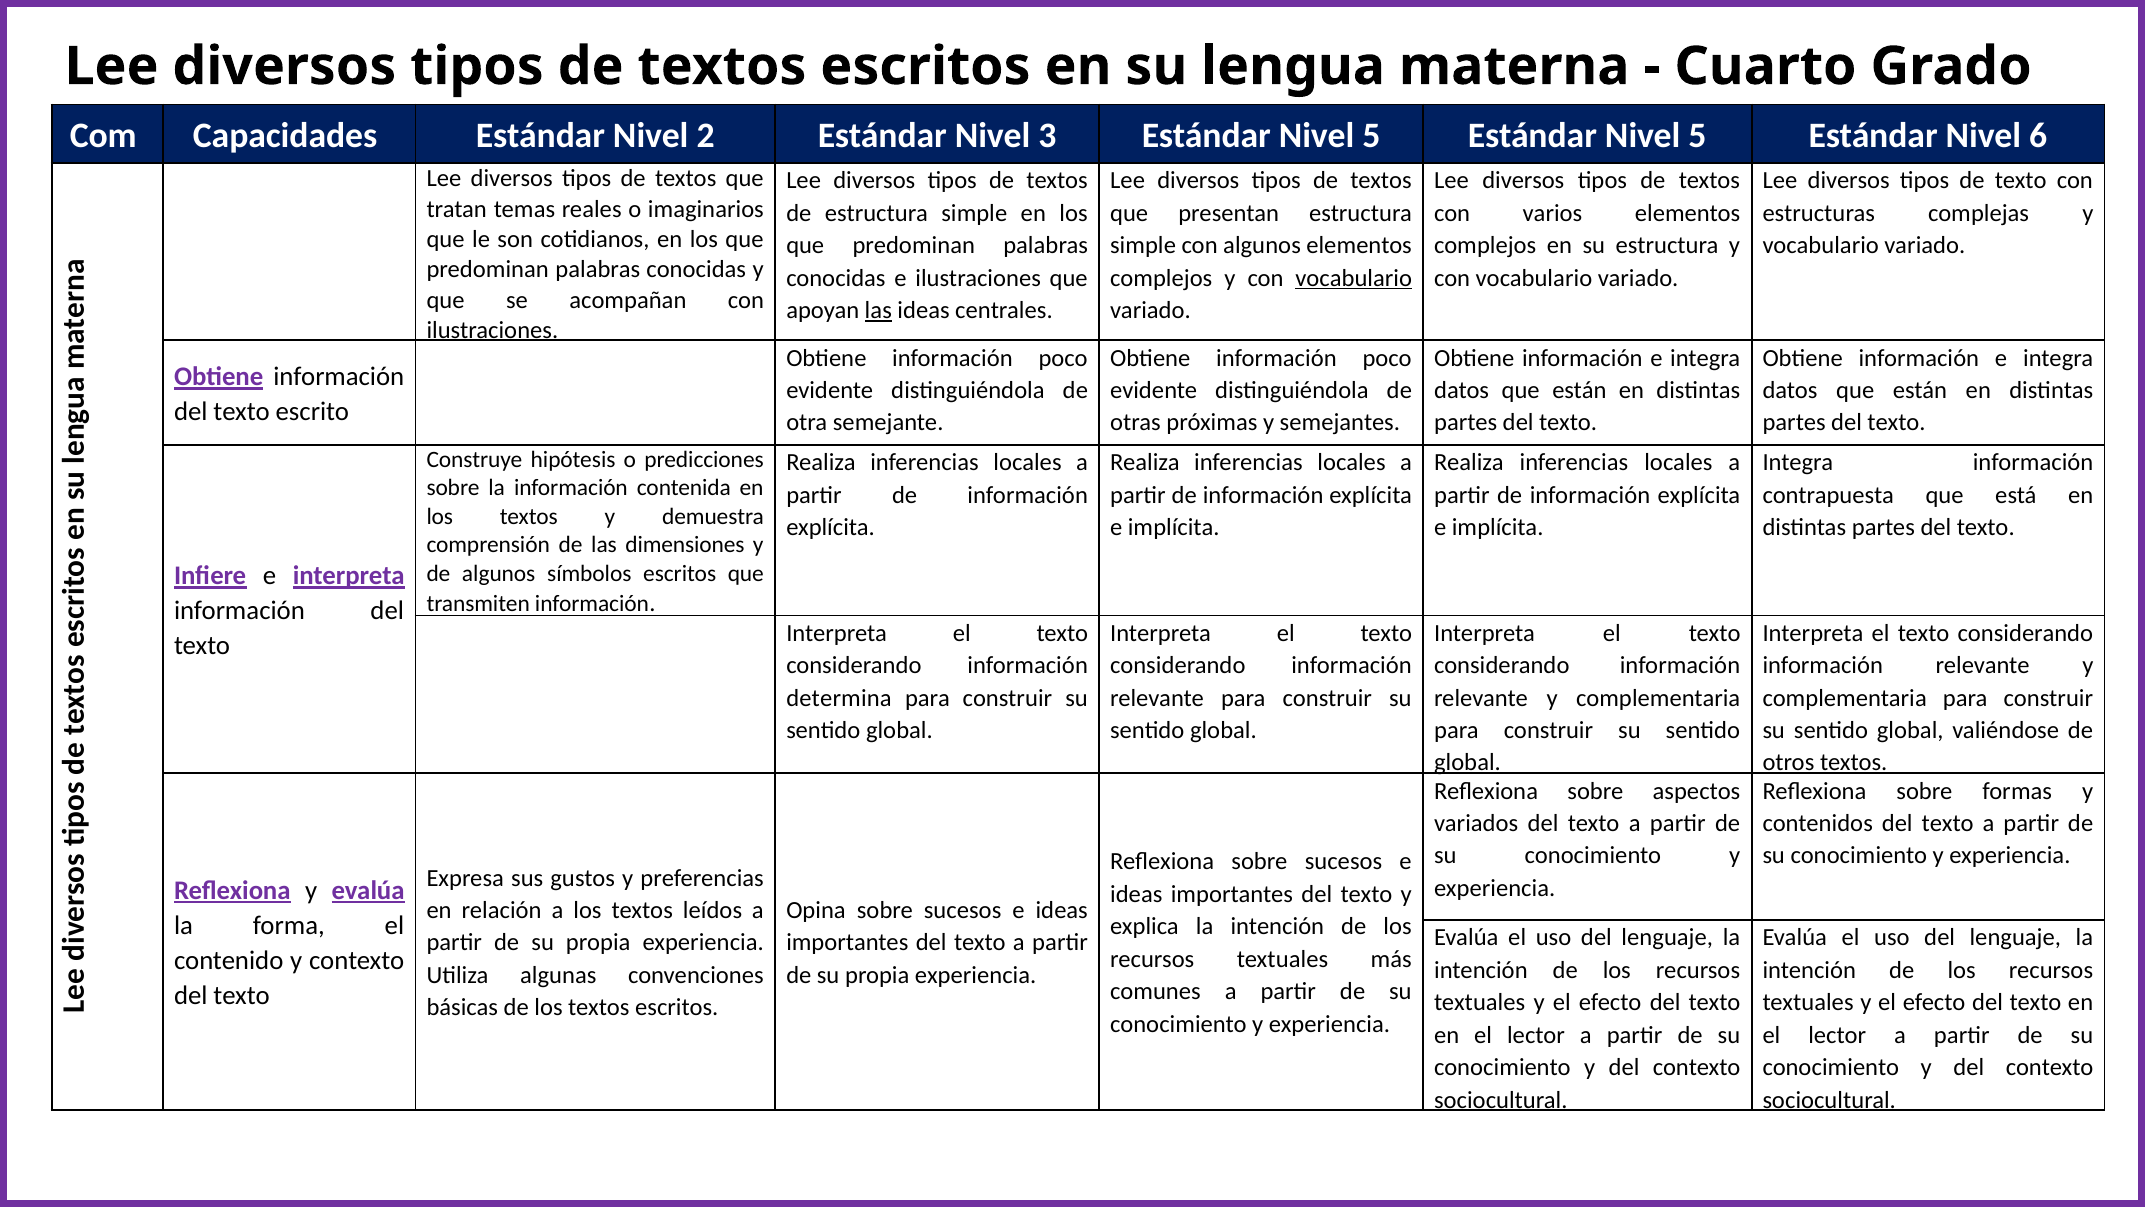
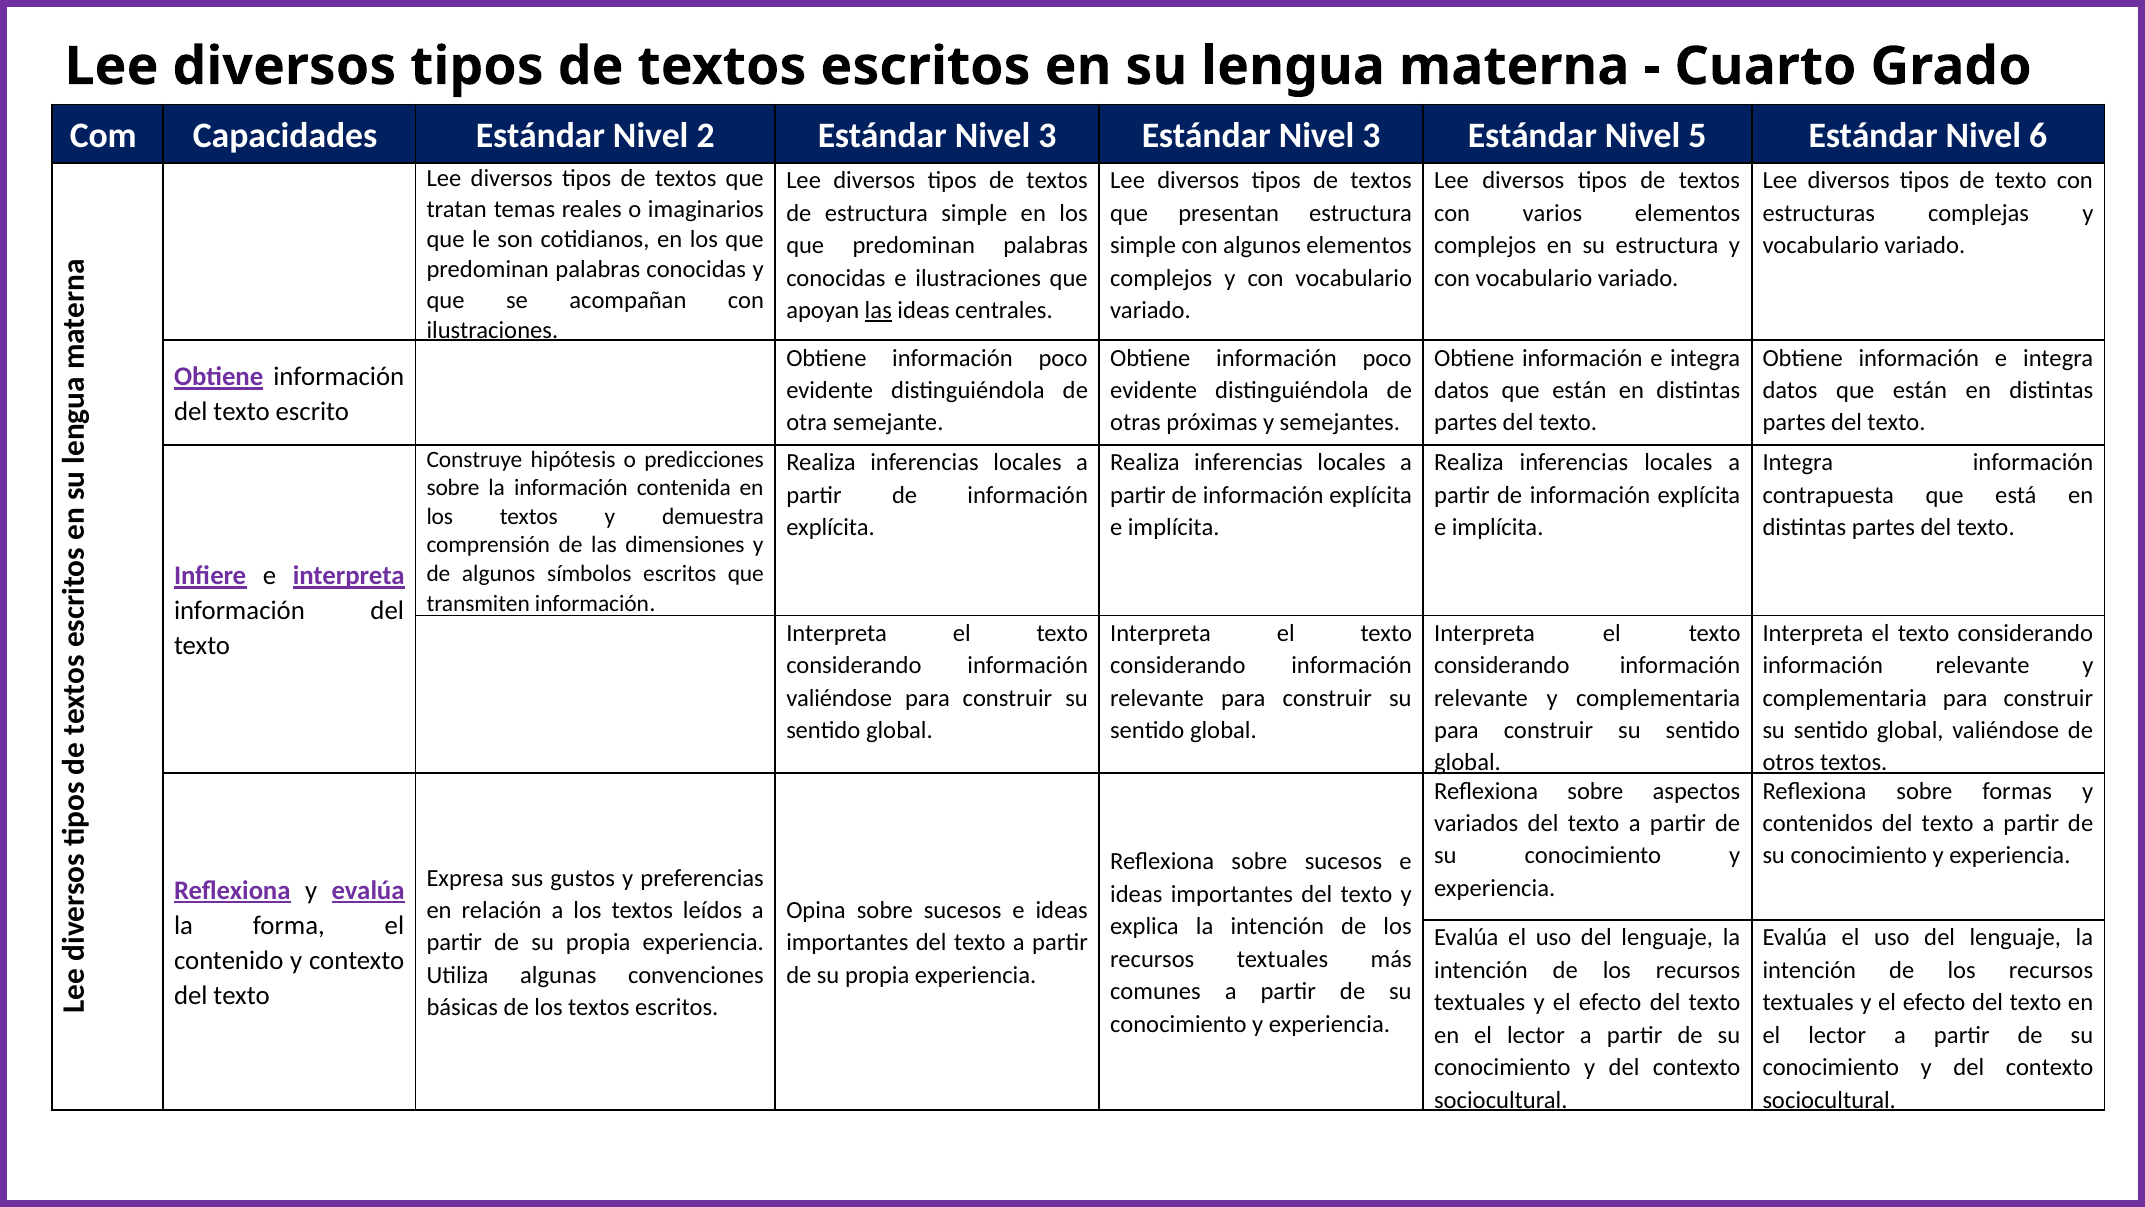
3 Estándar Nivel 5: 5 -> 3 (1371, 136)
vocabulario underline: present -> none (1354, 278)
determina: determina -> valiéndose (839, 698)
